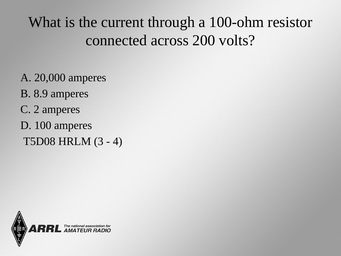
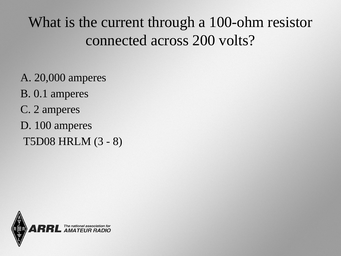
8.9: 8.9 -> 0.1 (41, 93)
4: 4 -> 8 (118, 141)
